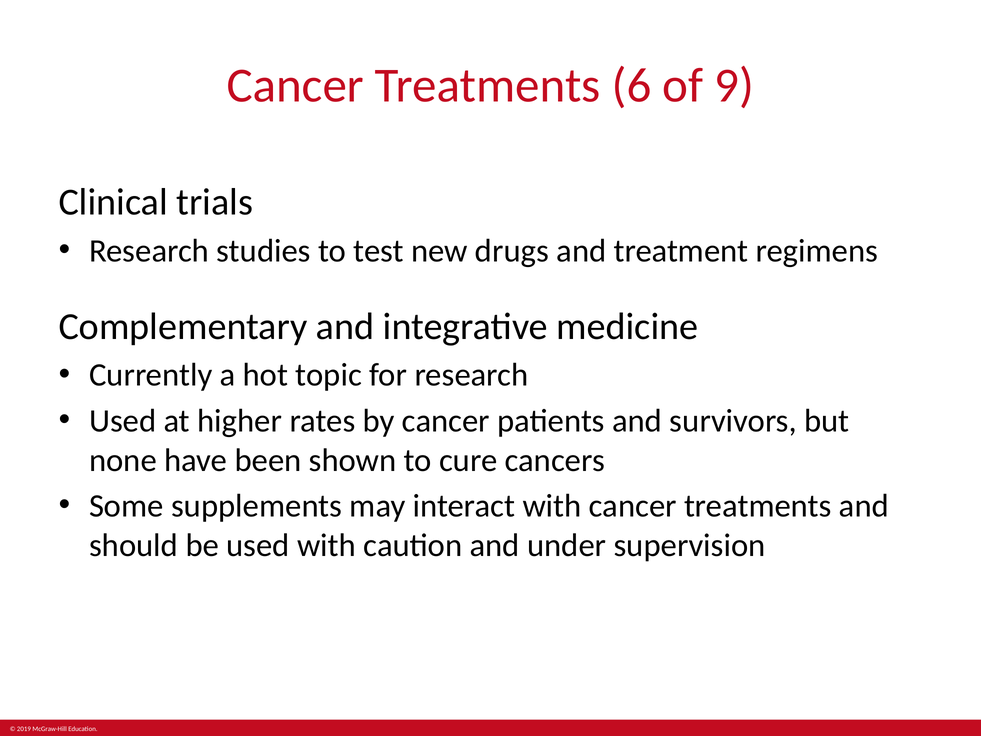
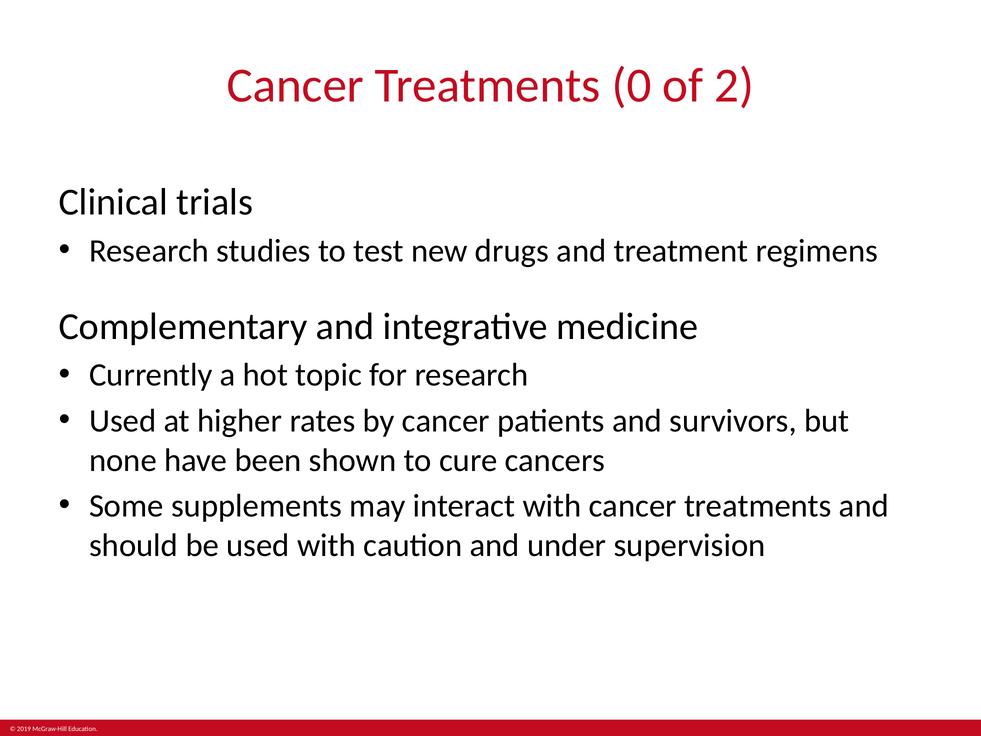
6: 6 -> 0 (632, 85)
9: 9 -> 2 (734, 85)
